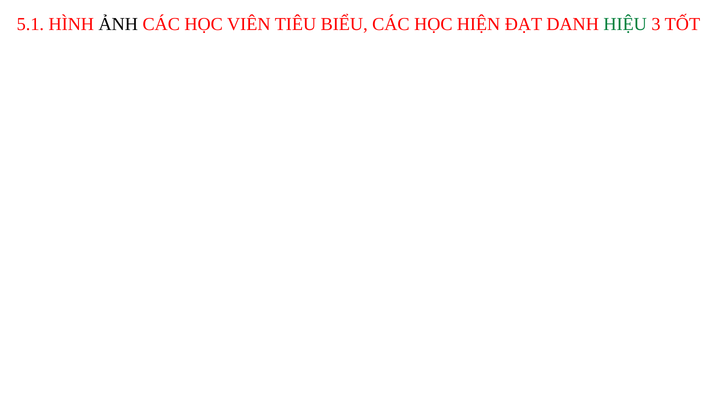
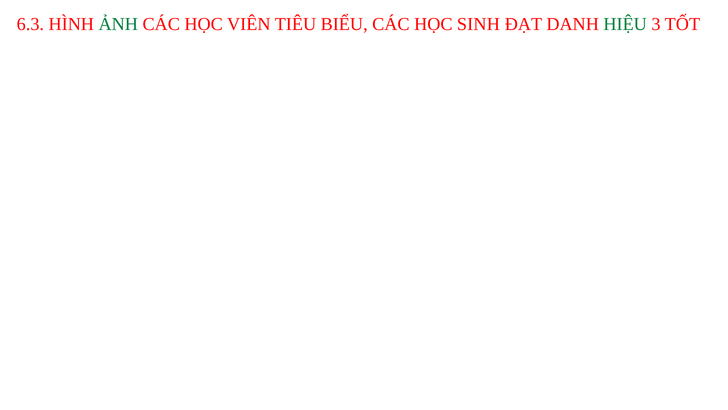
5.1: 5.1 -> 6.3 (30, 24)
ẢNH colour: black -> green (118, 24)
HIỆN: HIỆN -> SINH (478, 24)
